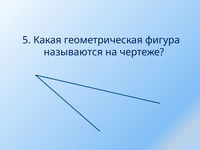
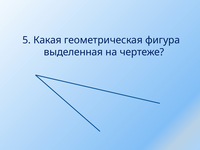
называются: называются -> выделенная (73, 52)
